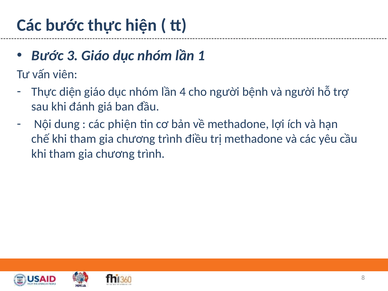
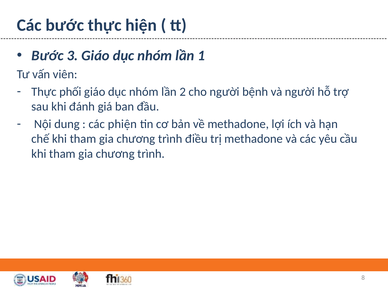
diện: diện -> phối (70, 92)
4: 4 -> 2 (183, 92)
